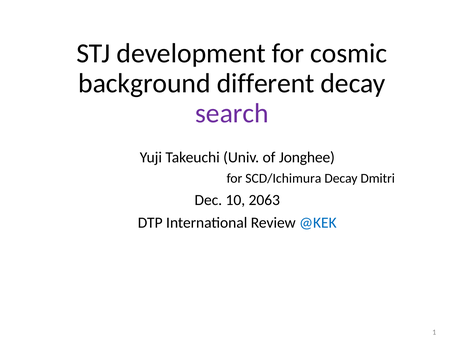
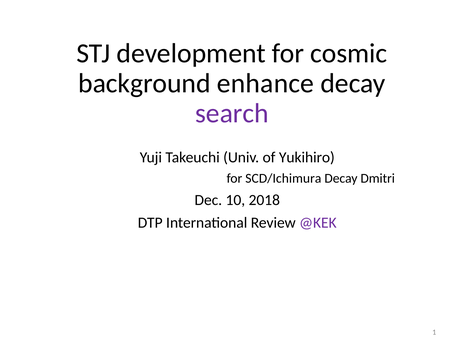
different: different -> enhance (265, 83)
Jonghee: Jonghee -> Yukihiro (307, 157)
2063: 2063 -> 2018 (264, 200)
@KEK colour: blue -> purple (318, 223)
